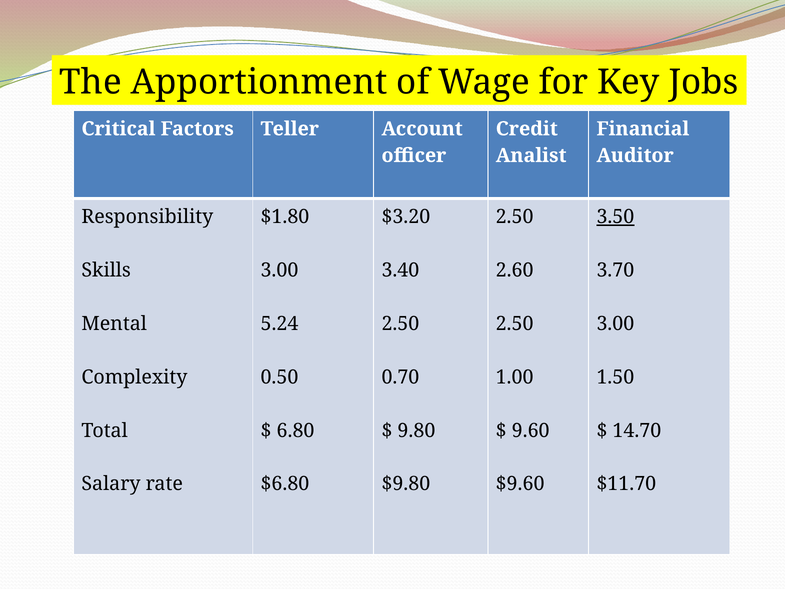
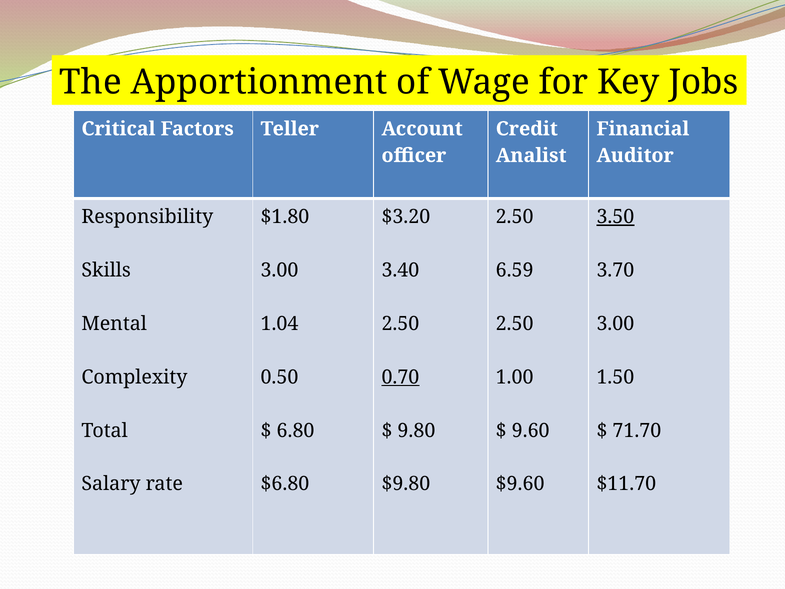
2.60: 2.60 -> 6.59 (515, 270)
5.24: 5.24 -> 1.04 (279, 324)
0.70 underline: none -> present (400, 377)
14.70: 14.70 -> 71.70 (637, 430)
